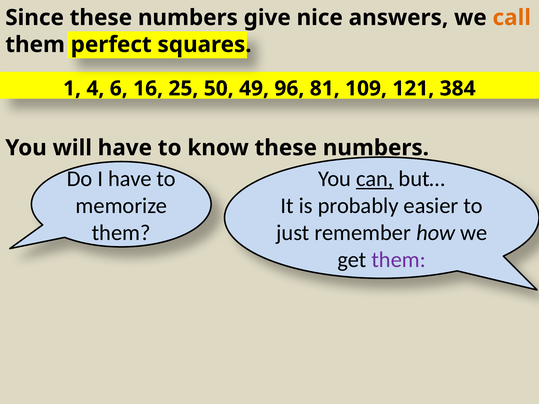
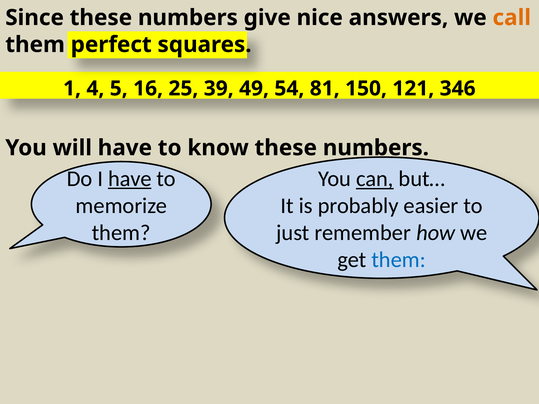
6: 6 -> 5 (119, 89)
50: 50 -> 39 (219, 89)
96: 96 -> 54 (289, 89)
109: 109 -> 150 (366, 89)
384: 384 -> 346 (458, 89)
have underline: none -> present (130, 179)
them colour: purple -> blue (399, 260)
